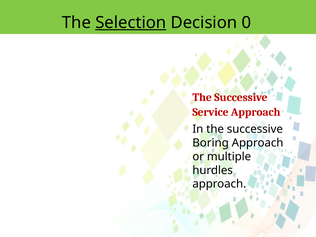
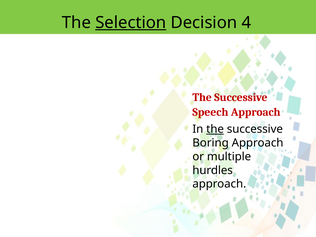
0: 0 -> 4 (246, 23)
Service: Service -> Speech (210, 112)
the underline: none -> present (215, 129)
